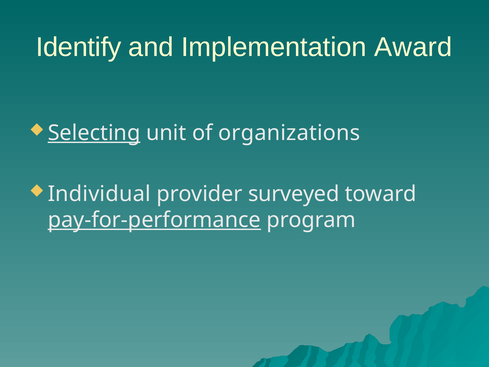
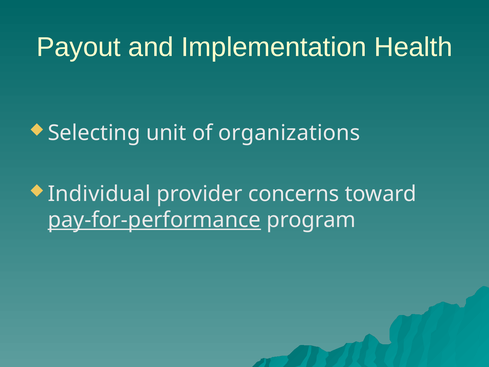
Identify: Identify -> Payout (79, 47)
Award: Award -> Health (413, 47)
Selecting underline: present -> none (94, 133)
surveyed: surveyed -> concerns (294, 194)
